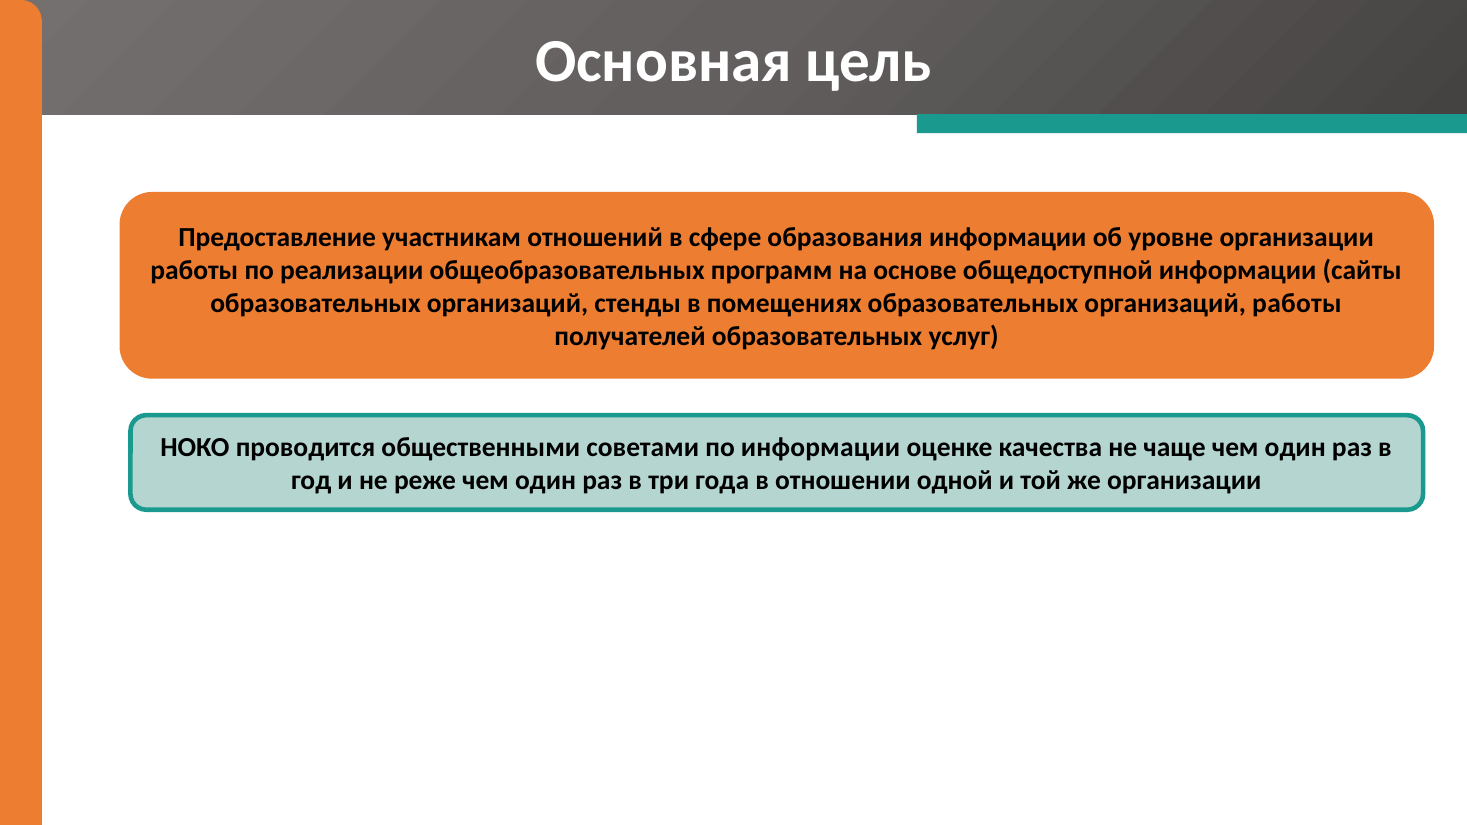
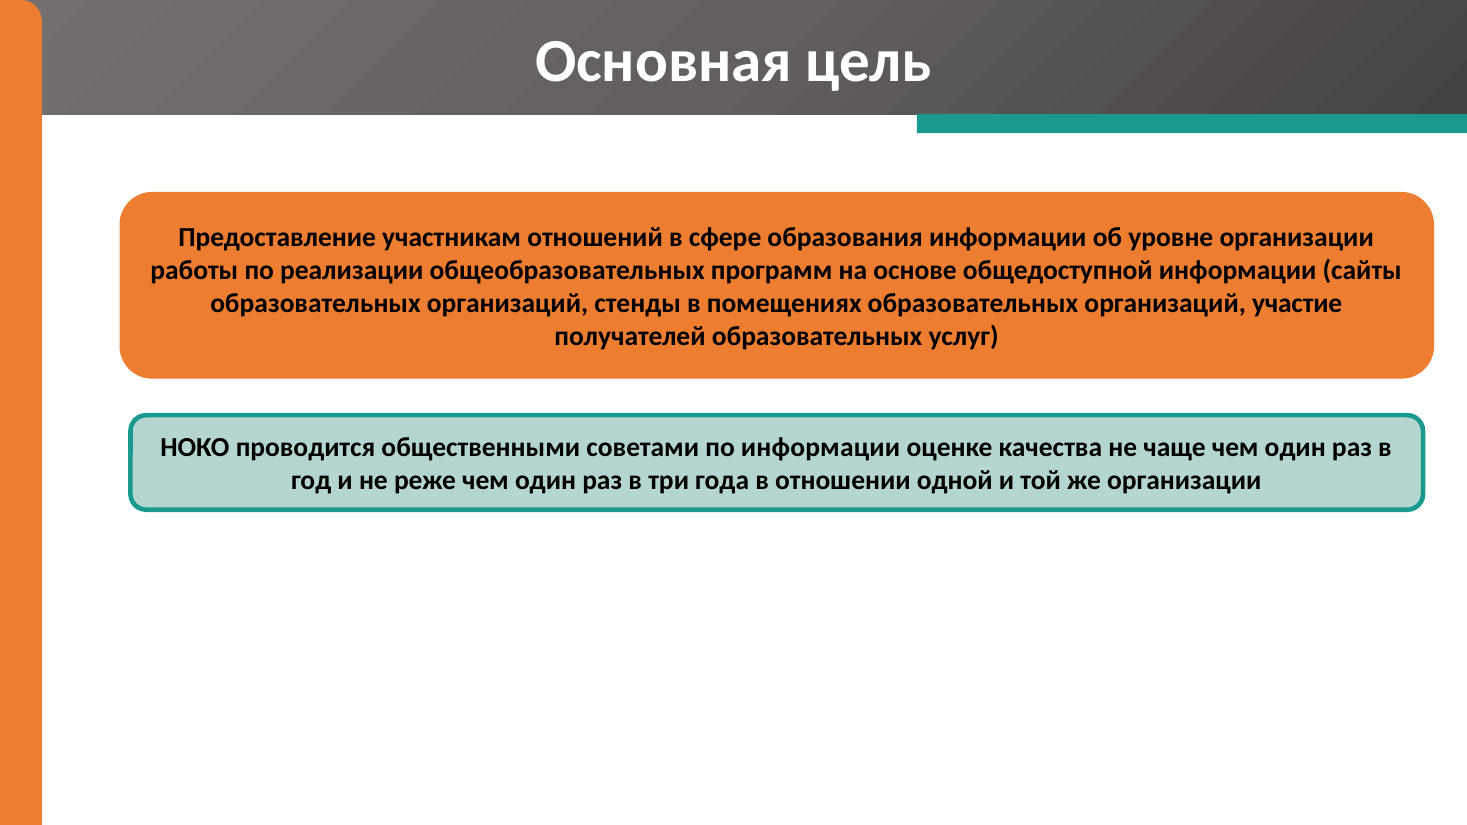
организаций работы: работы -> участие (1297, 304)
